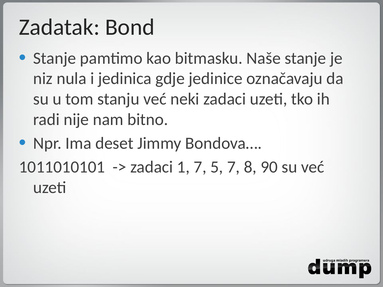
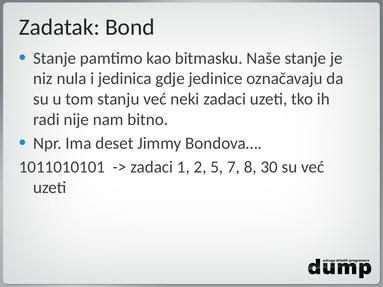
1 7: 7 -> 2 (200, 167)
90: 90 -> 30 (269, 167)
